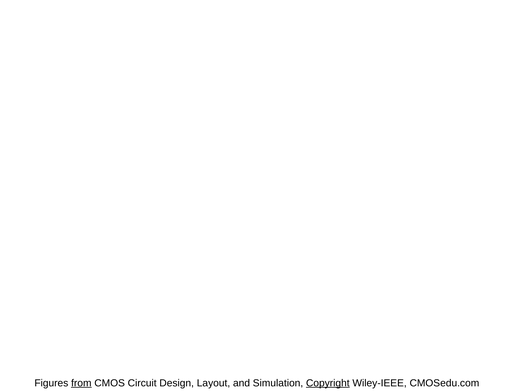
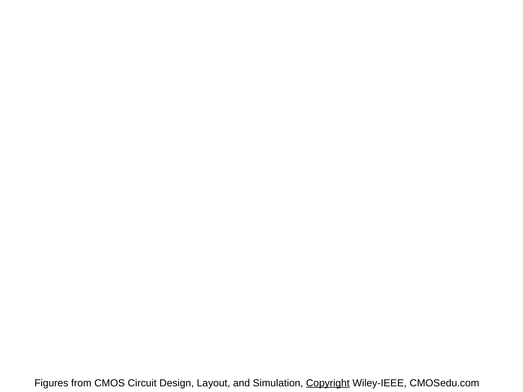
from underline: present -> none (81, 383)
